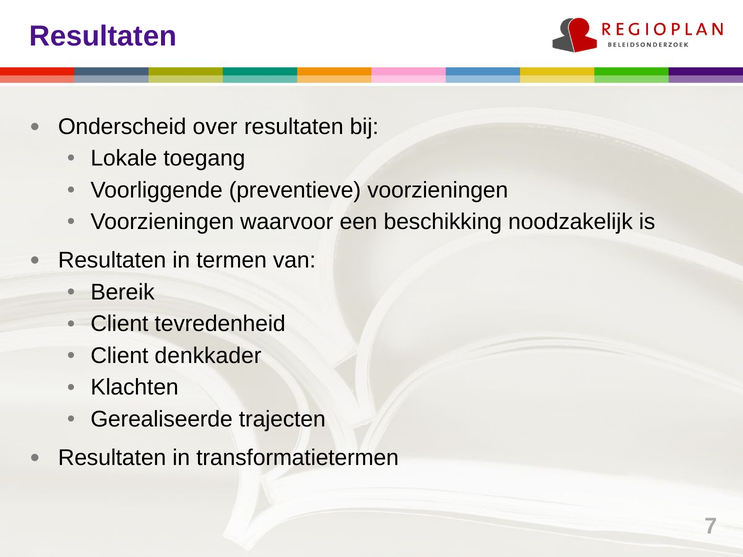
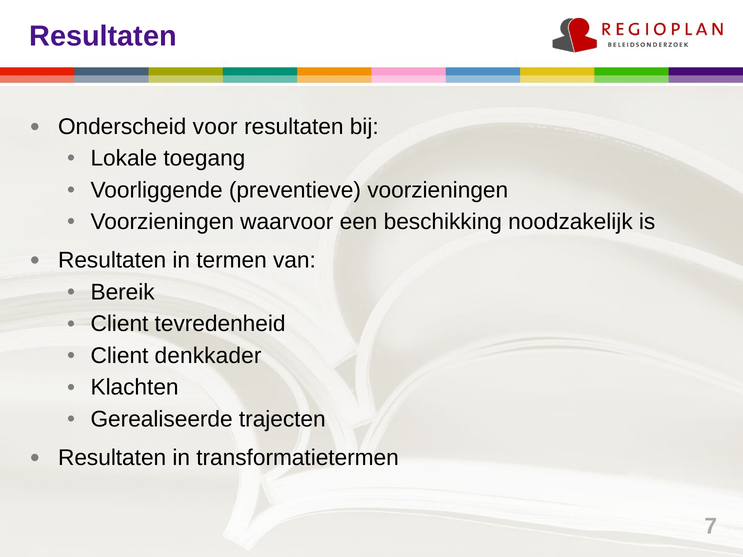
over: over -> voor (215, 127)
